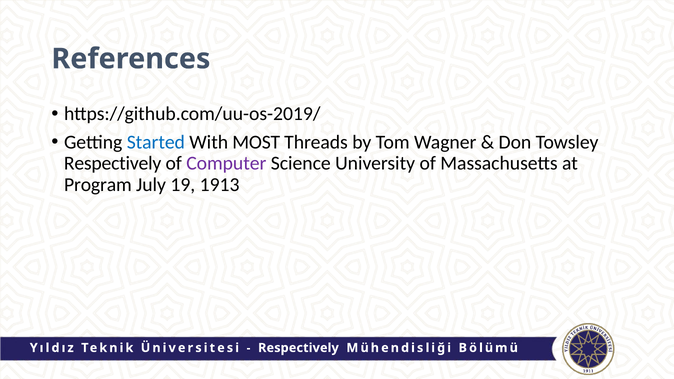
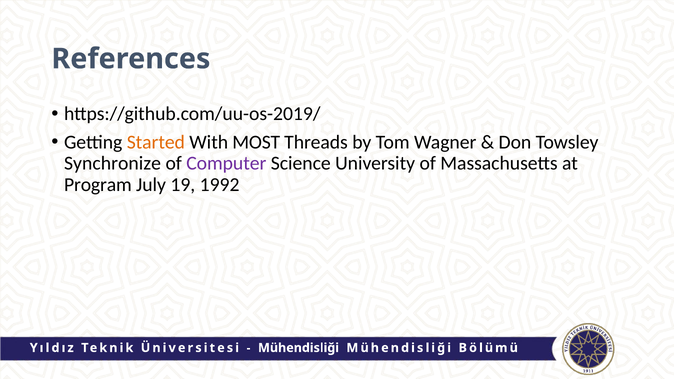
Started colour: blue -> orange (156, 142)
Respectively: Respectively -> Synchronize (113, 163)
1913: 1913 -> 1992 (220, 185)
Respectively: Respectively -> Mühendisliği (299, 348)
